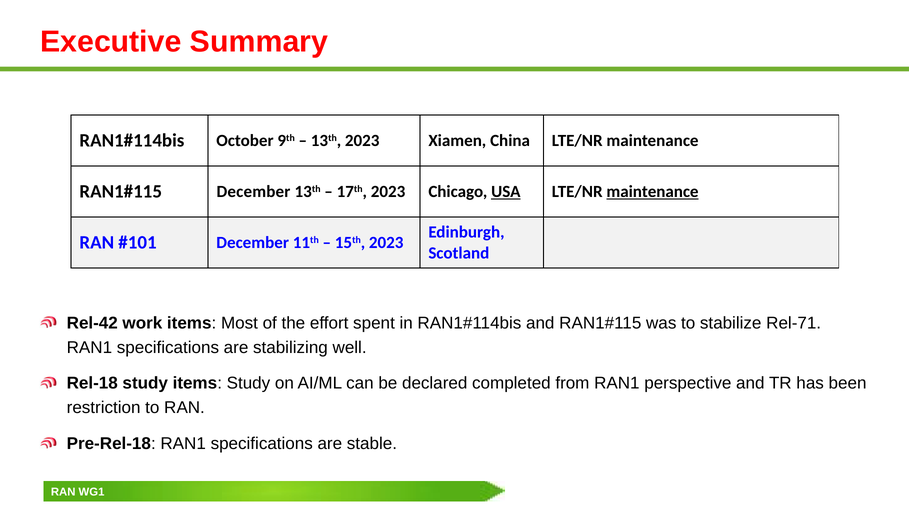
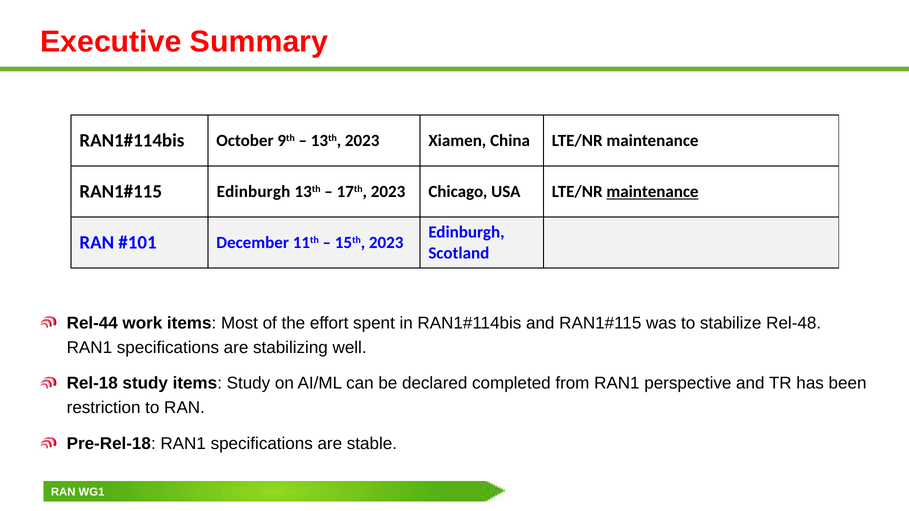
December: December -> Edinburgh (253, 192)
USA underline: present -> none (506, 192)
Rel-42: Rel-42 -> Rel-44 (92, 323)
Rel-71: Rel-71 -> Rel-48 (794, 323)
